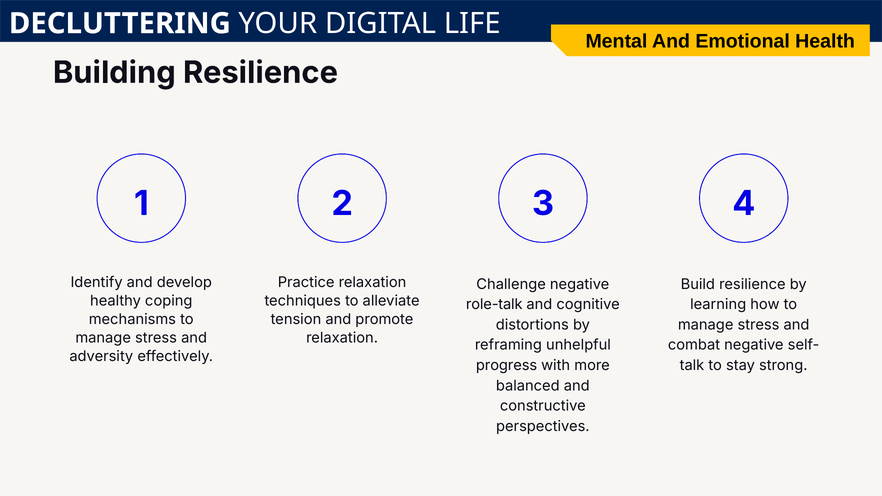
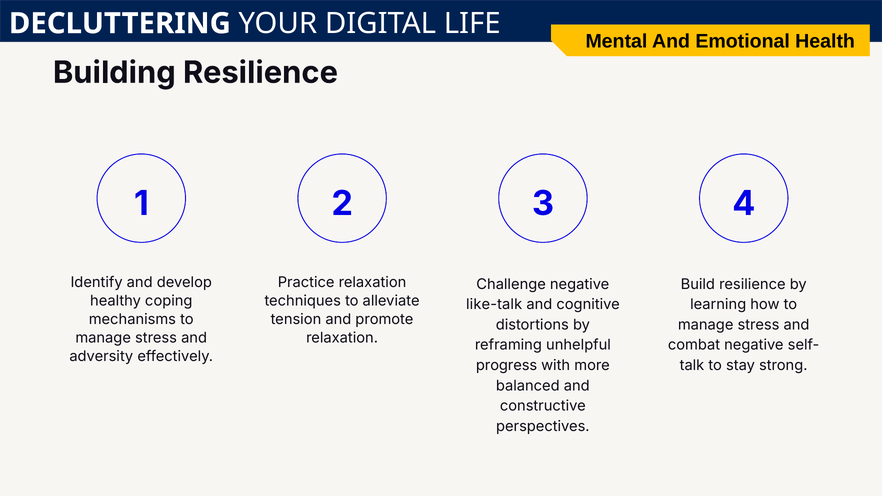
role-talk: role-talk -> like-talk (494, 305)
